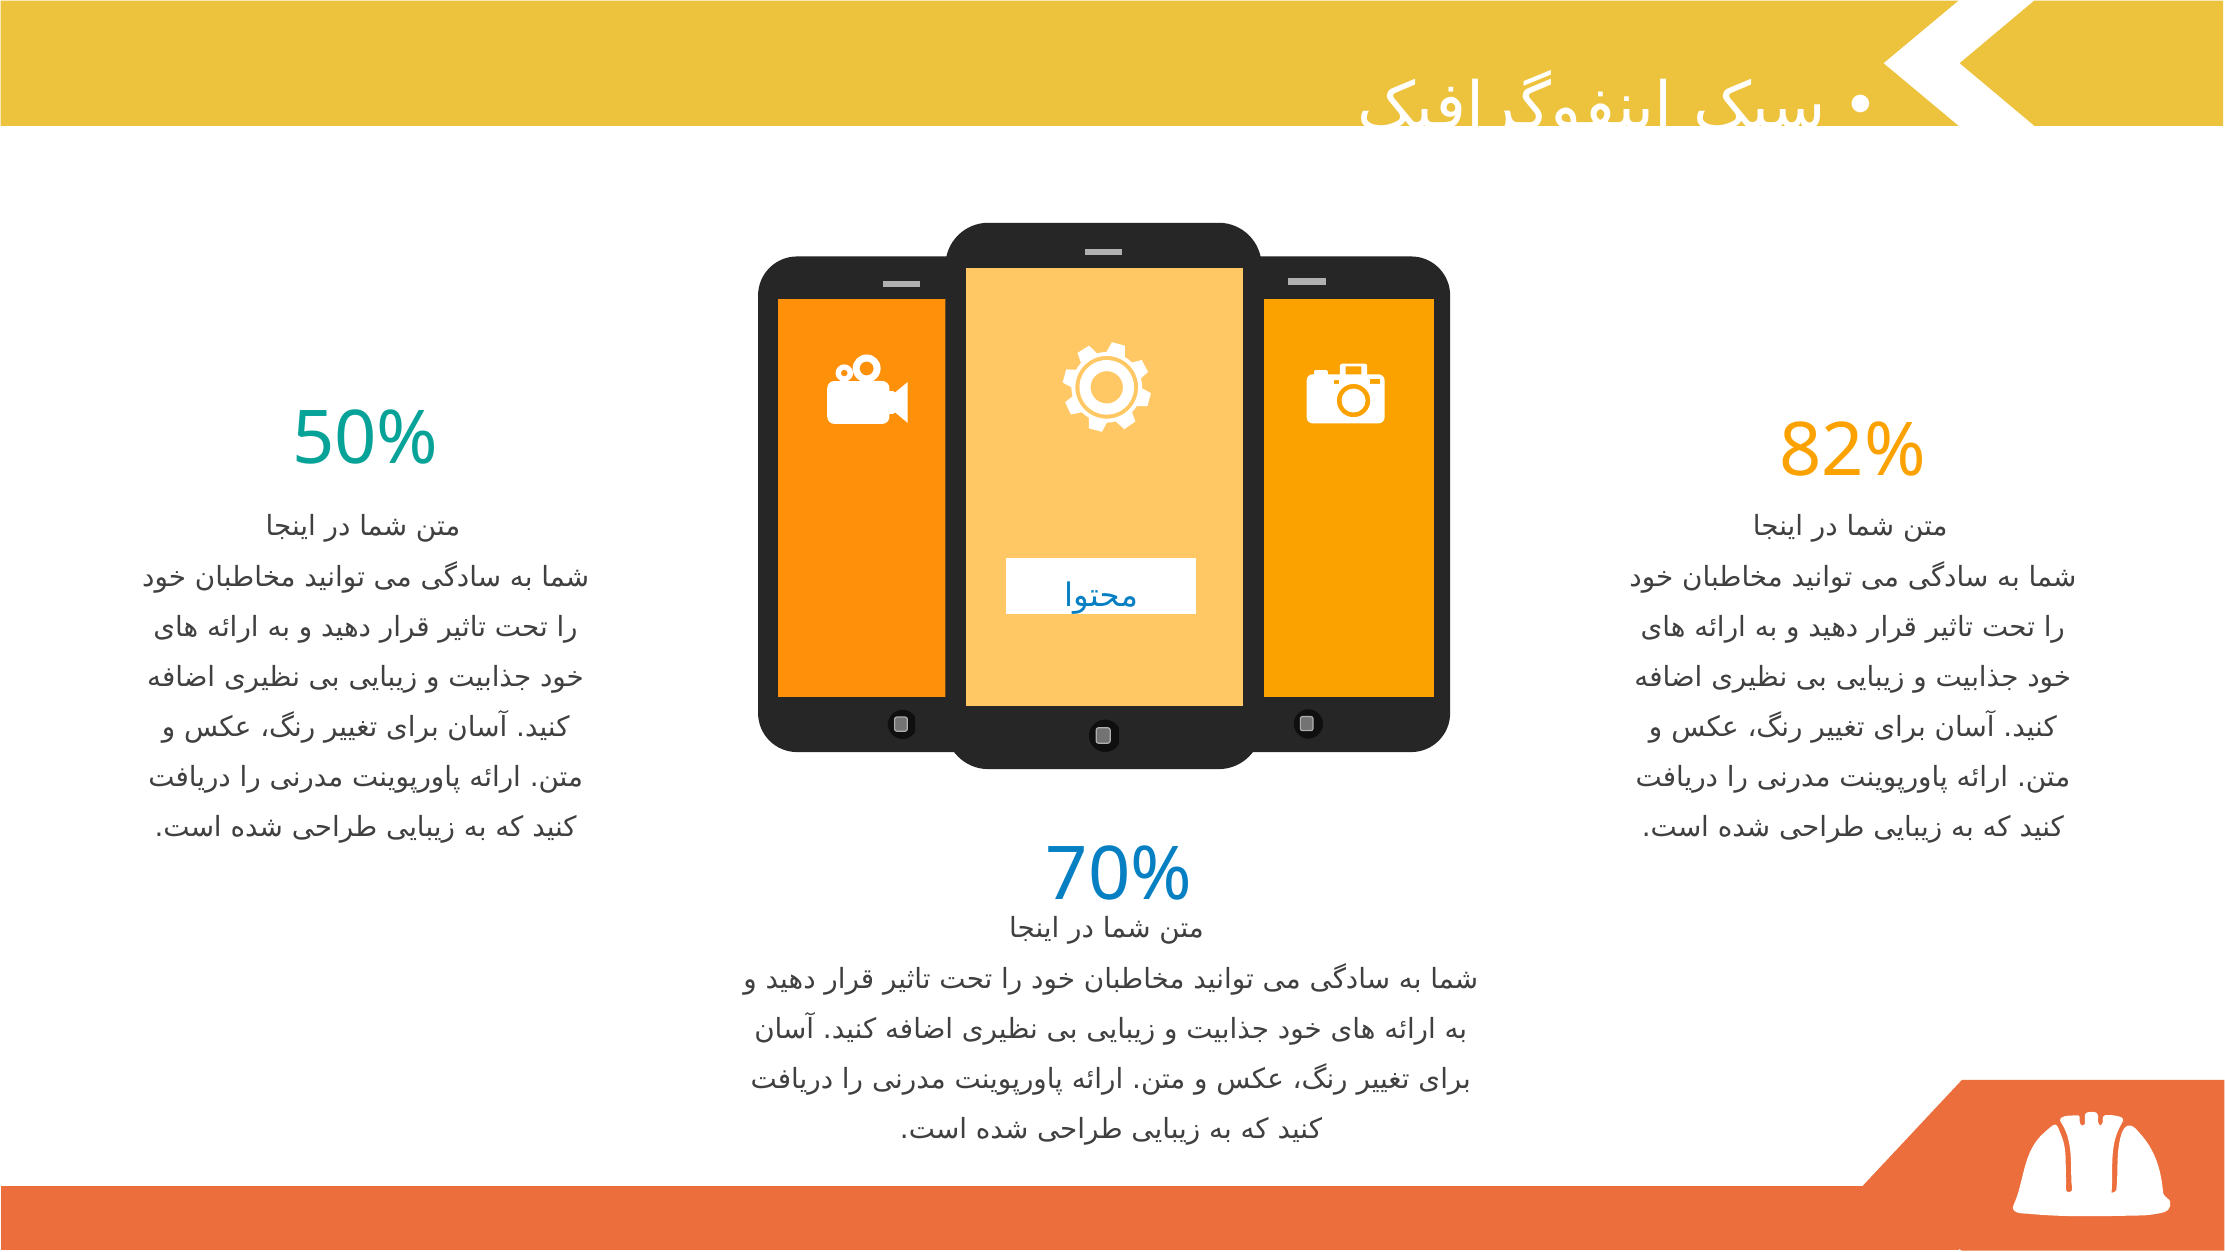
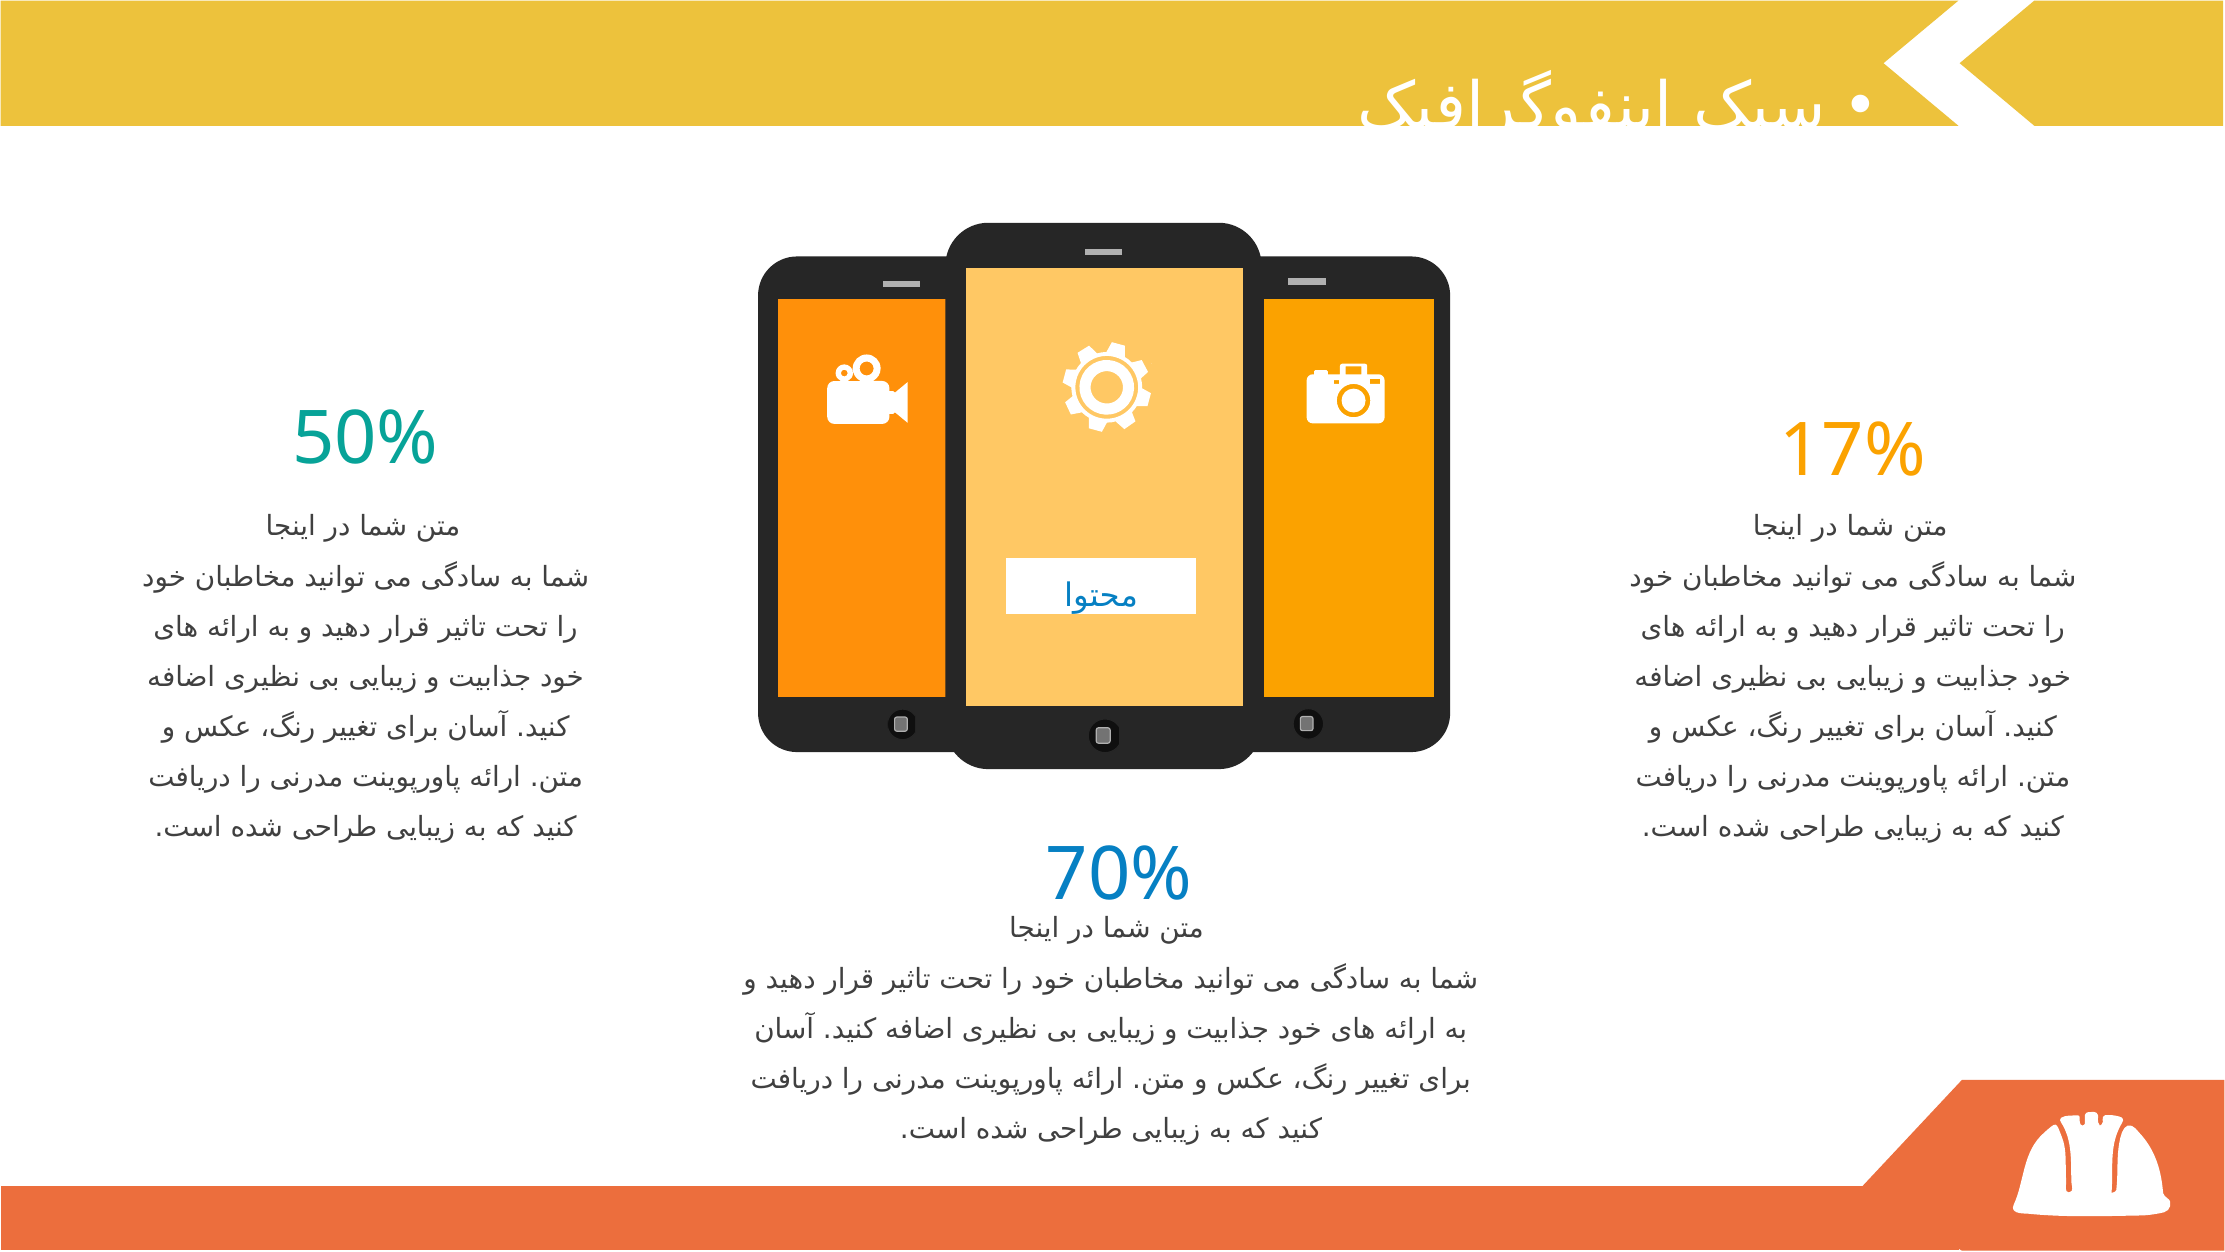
82%: 82% -> 17% (1853, 451)
